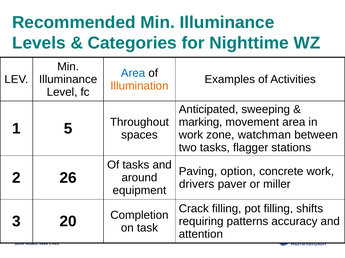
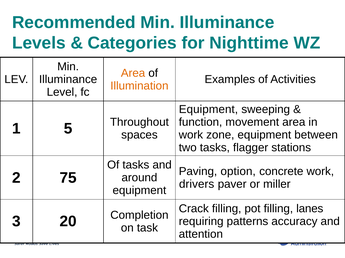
Area colour: blue -> orange (133, 73)
Anticipated: Anticipated -> Equipment (208, 110)
marking: marking -> function (201, 122)
zone watchman: watchman -> equipment (264, 135)
26: 26 -> 75 (68, 178)
shifts: shifts -> lanes (310, 209)
